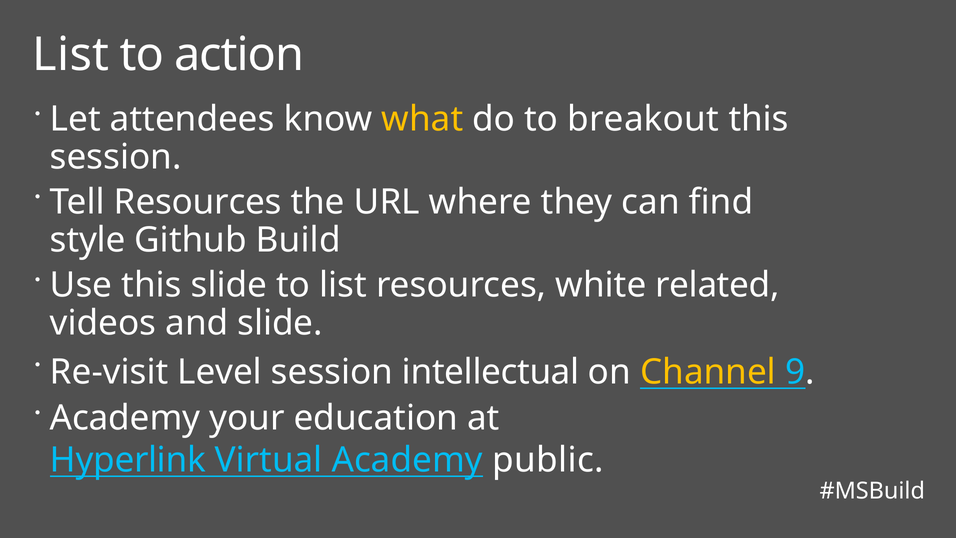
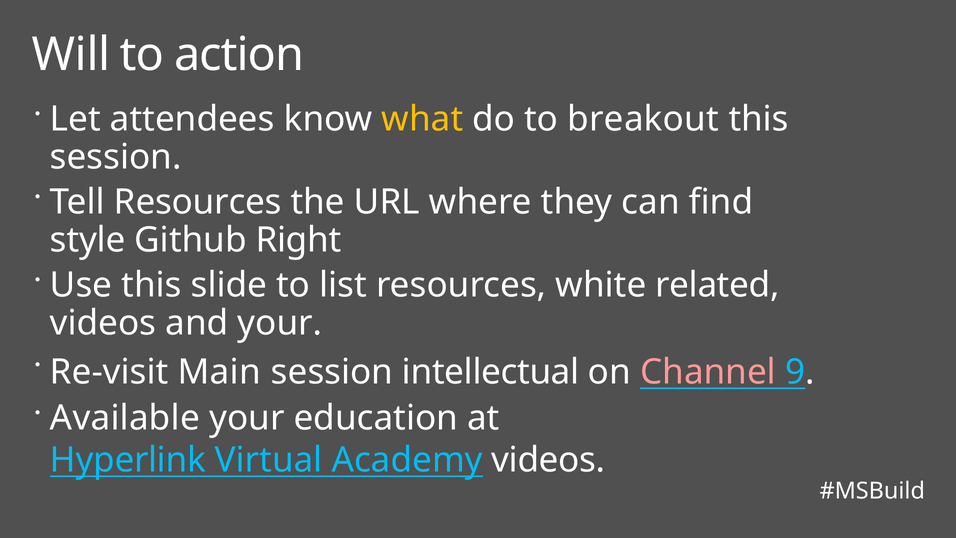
List: List -> Will (71, 55)
Build: Build -> Right (299, 240)
and slide: slide -> your (280, 323)
Level: Level -> Main (219, 372)
Channel colour: yellow -> pink (708, 372)
Academy: Academy -> Available (125, 418)
Academy public: public -> videos (548, 460)
